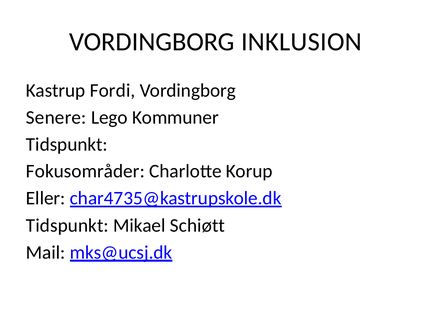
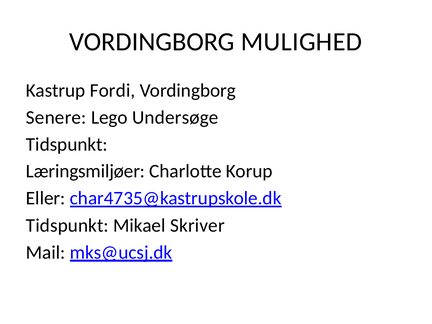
INKLUSION: INKLUSION -> MULIGHED (301, 42)
Kommuner: Kommuner -> Undersøge (175, 118)
Fokusområder: Fokusområder -> Læringsmiljøer (85, 171)
Schiøtt: Schiøtt -> Skriver (197, 225)
